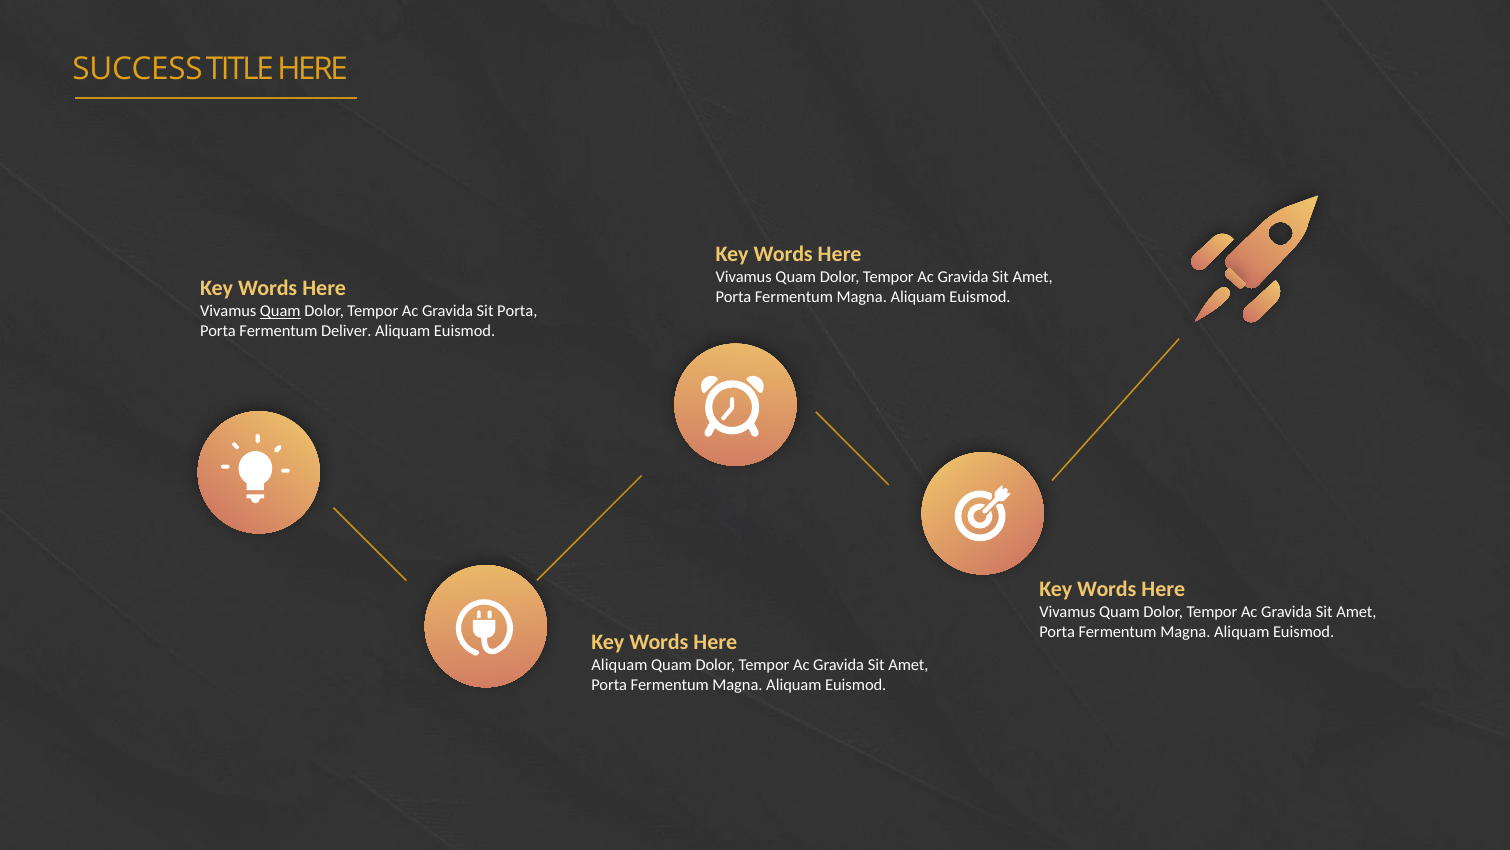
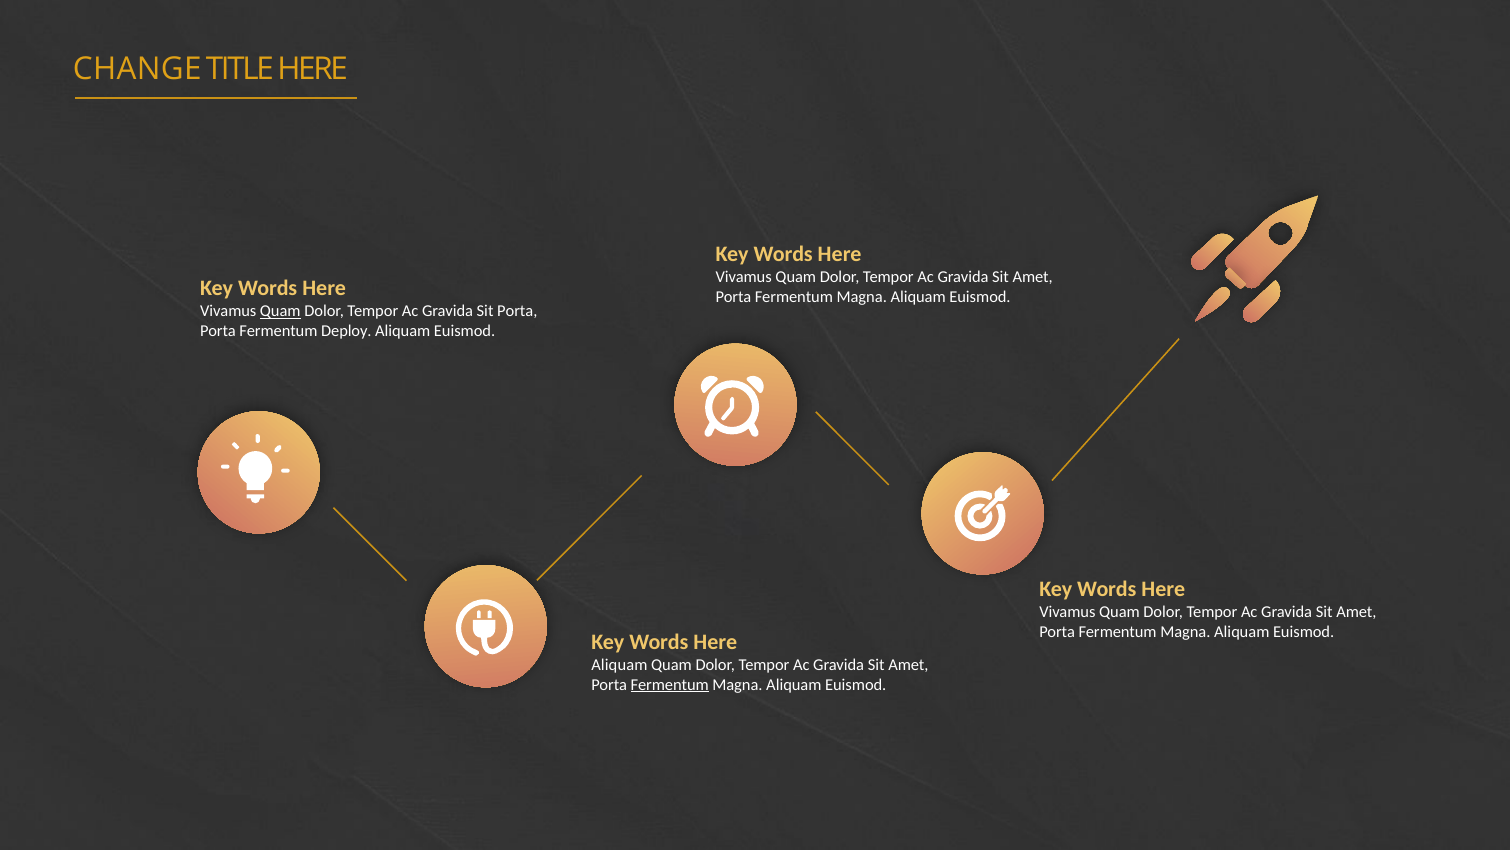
SUCCESS: SUCCESS -> CHANGE (137, 69)
Deliver: Deliver -> Deploy (346, 331)
Fermentum underline: none -> present (670, 684)
